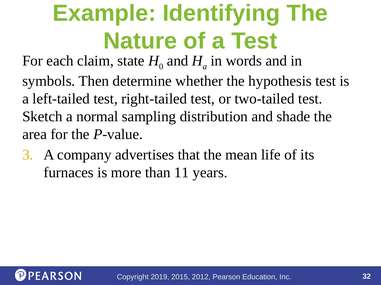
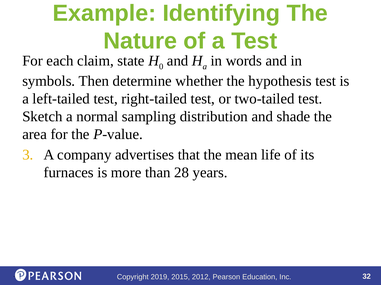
11: 11 -> 28 (182, 173)
